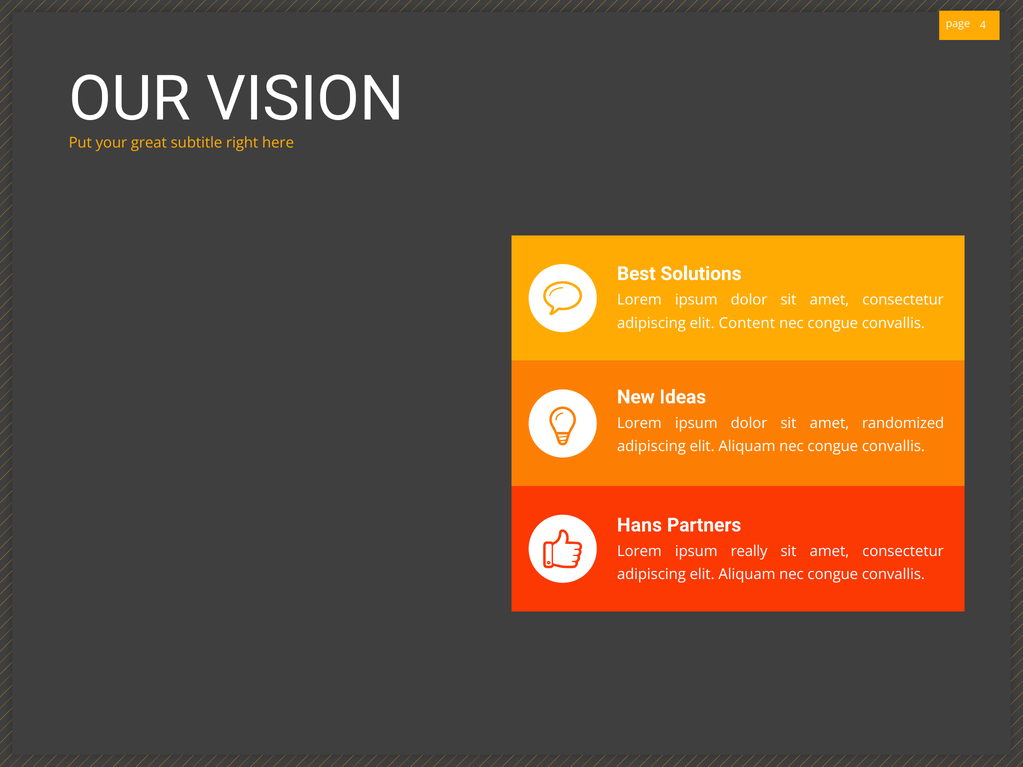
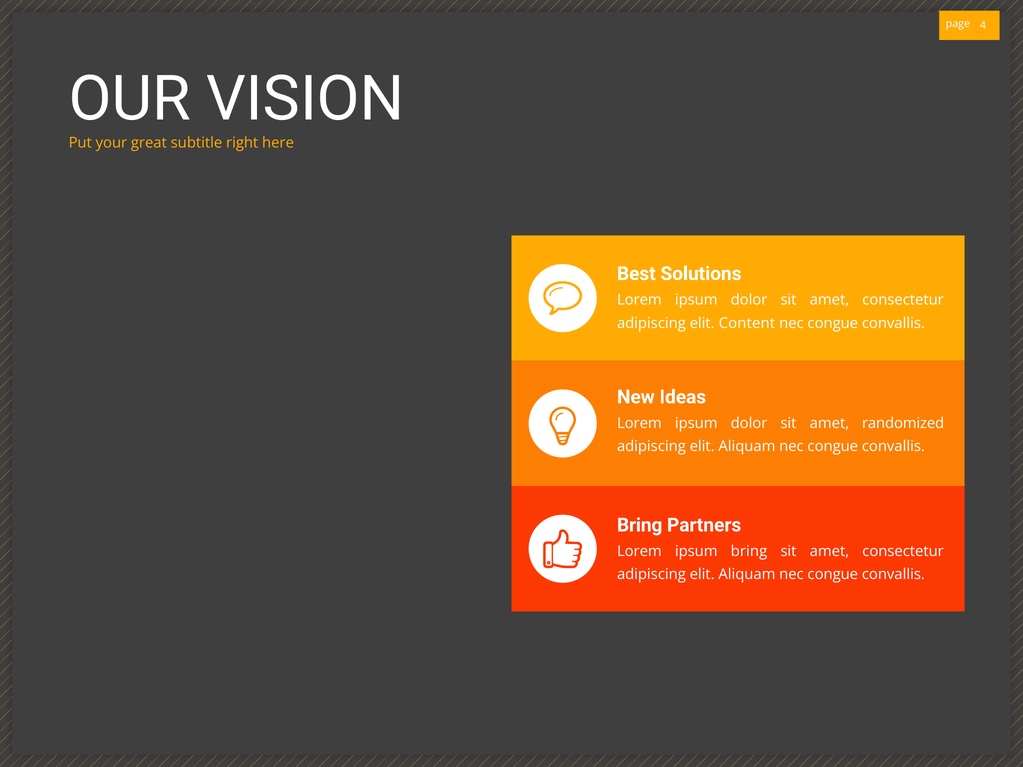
Hans: Hans -> Bring (640, 525)
ipsum really: really -> bring (749, 551)
